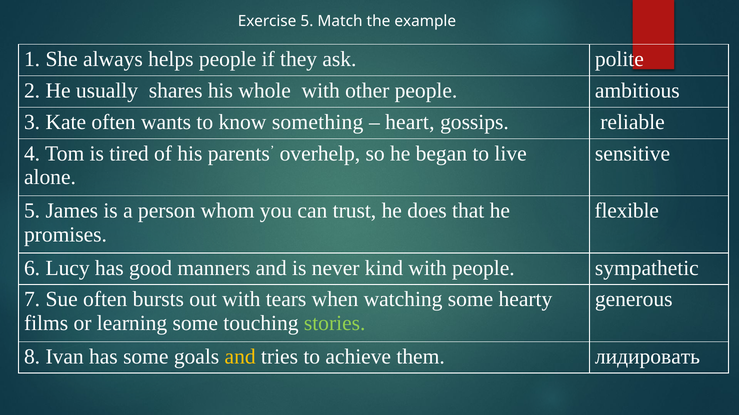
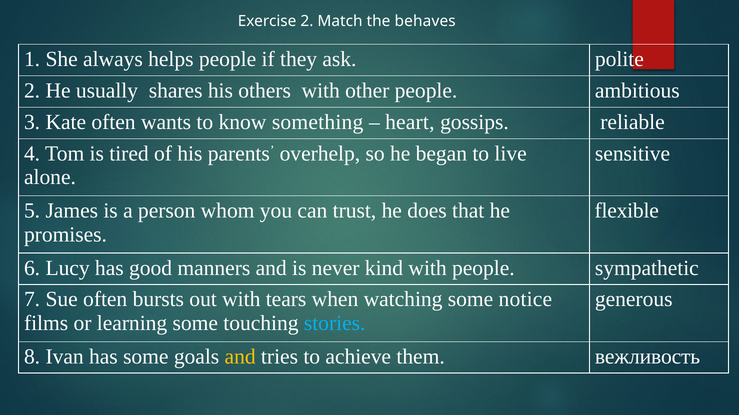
Exercise 5: 5 -> 2 (307, 21)
example: example -> behaves (425, 21)
whole: whole -> others (265, 91)
hearty: hearty -> notice (525, 300)
stories colour: light green -> light blue (335, 324)
лидировать: лидировать -> вежливость (648, 357)
